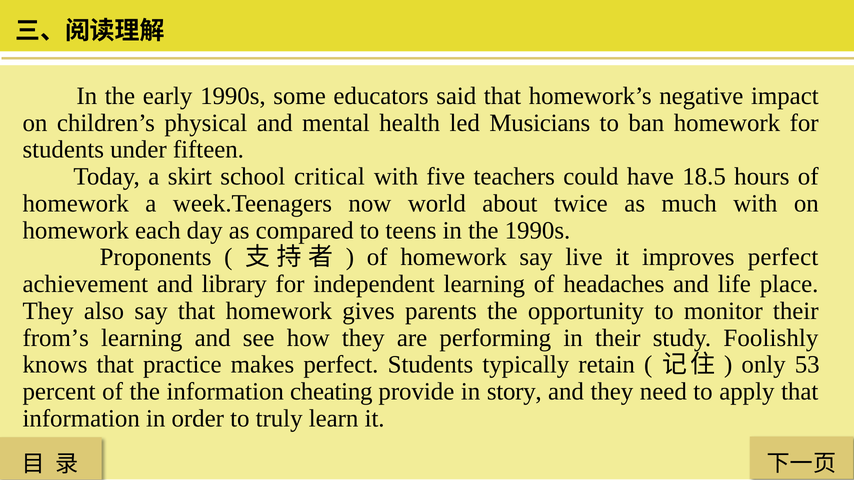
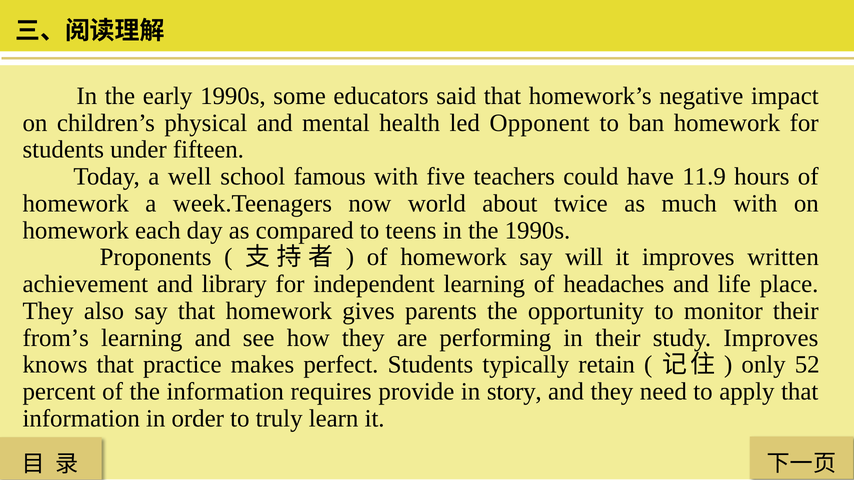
Musicians: Musicians -> Opponent (540, 123)
skirt: skirt -> well (190, 177)
critical: critical -> famous (330, 177)
18.5: 18.5 -> 11.9 (704, 177)
live: live -> will (584, 257)
improves perfect: perfect -> written (783, 257)
study Foolishly: Foolishly -> Improves (771, 338)
53: 53 -> 52 (807, 365)
cheating: cheating -> requires (331, 392)
